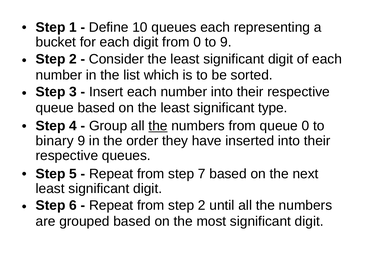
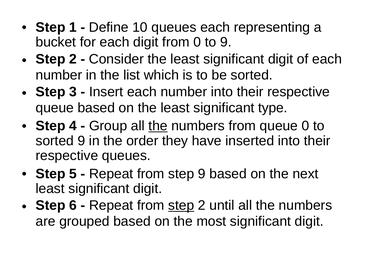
binary: binary -> sorted (55, 141)
step 7: 7 -> 9 (202, 174)
step underline: none -> present (181, 206)
